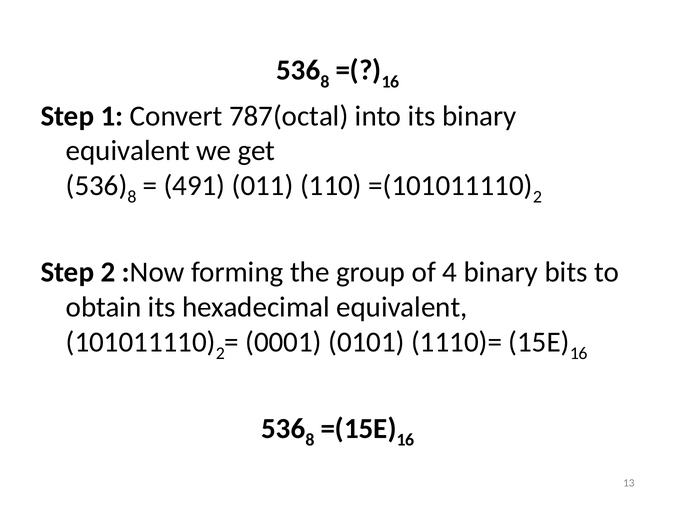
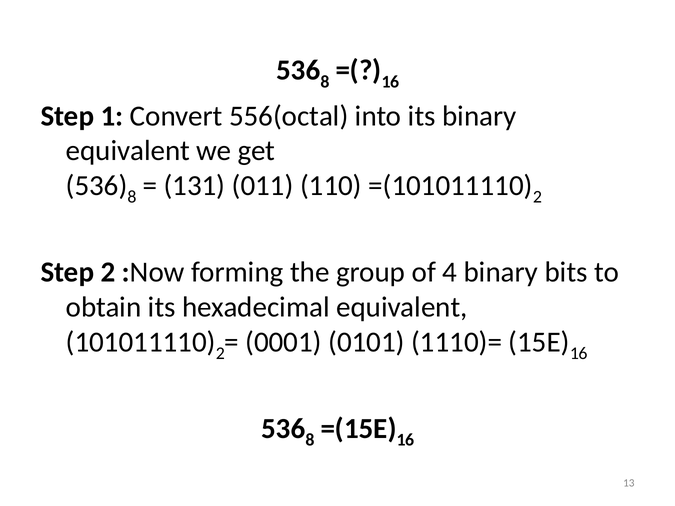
787(octal: 787(octal -> 556(octal (289, 116)
491: 491 -> 131 (194, 186)
